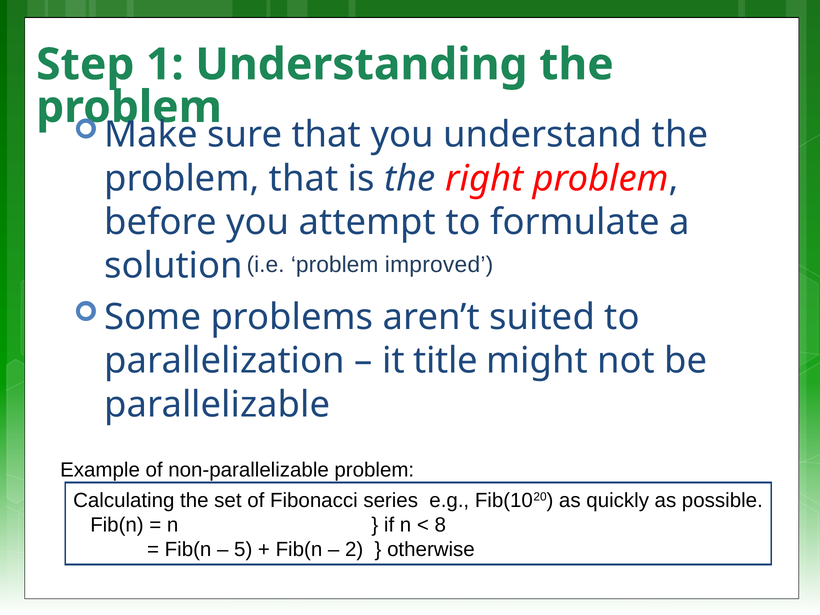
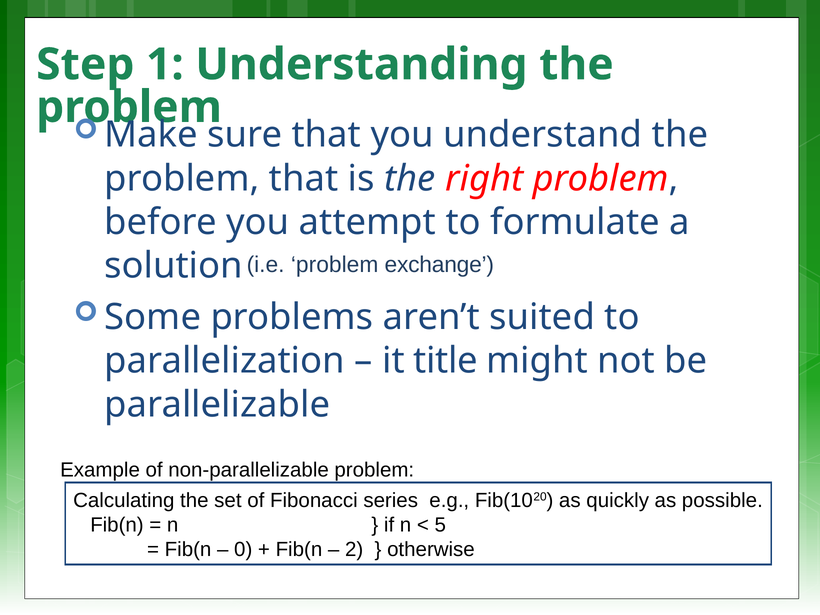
improved: improved -> exchange (439, 265)
8: 8 -> 5 (440, 525)
5: 5 -> 0 (243, 550)
